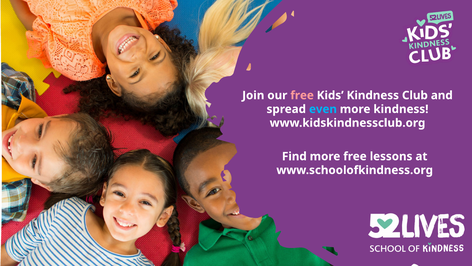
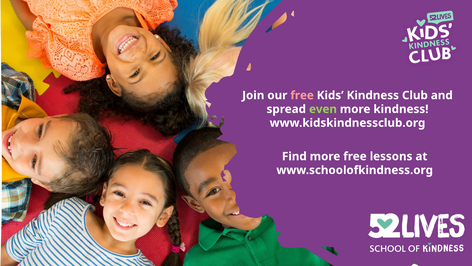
even colour: light blue -> light green (323, 109)
